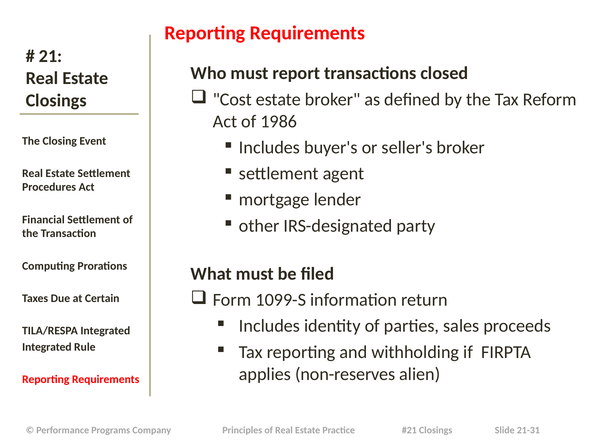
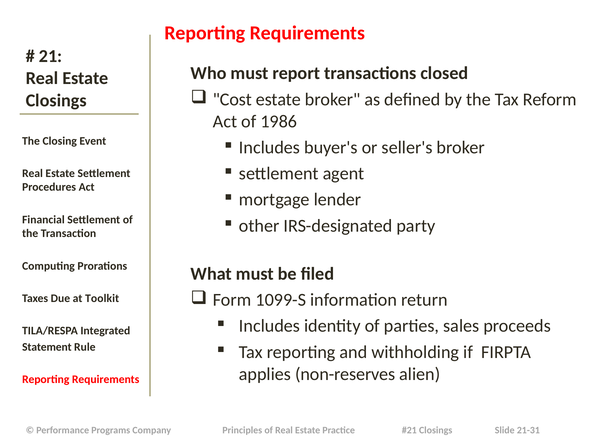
Certain: Certain -> Toolkit (102, 298)
Integrated: Integrated -> Statement (47, 347)
